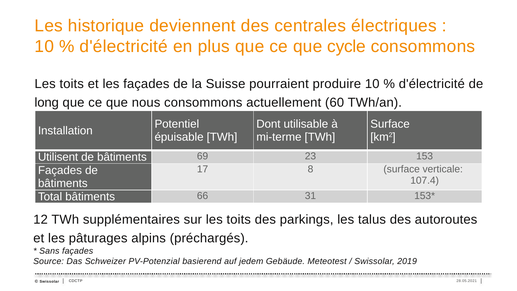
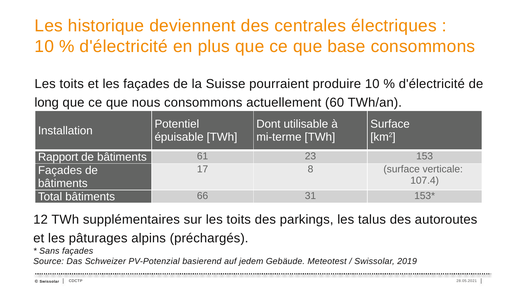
cycle: cycle -> base (346, 46)
Utilisent: Utilisent -> Rapport (58, 157)
69: 69 -> 61 (203, 156)
